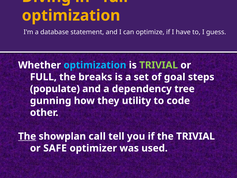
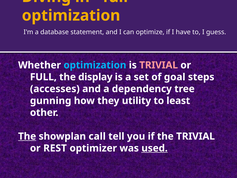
TRIVIAL colour: light green -> pink (159, 65)
breaks: breaks -> display (95, 77)
populate: populate -> accesses (55, 89)
code: code -> least (178, 101)
SAFE: SAFE -> REST (55, 148)
used underline: none -> present (155, 148)
